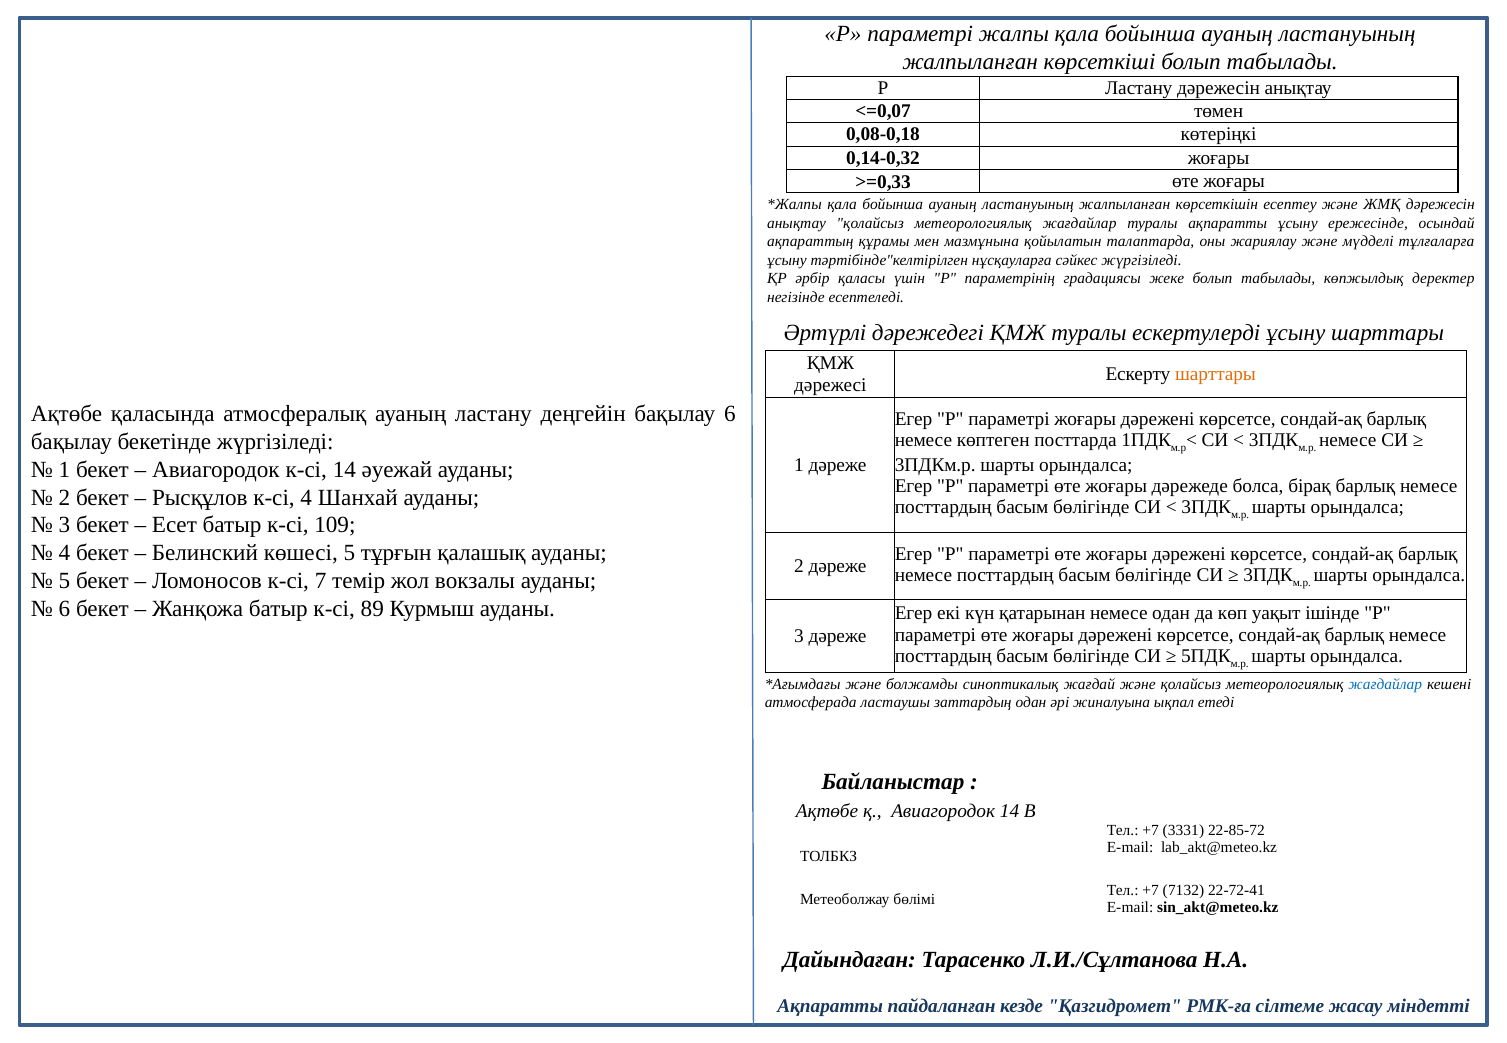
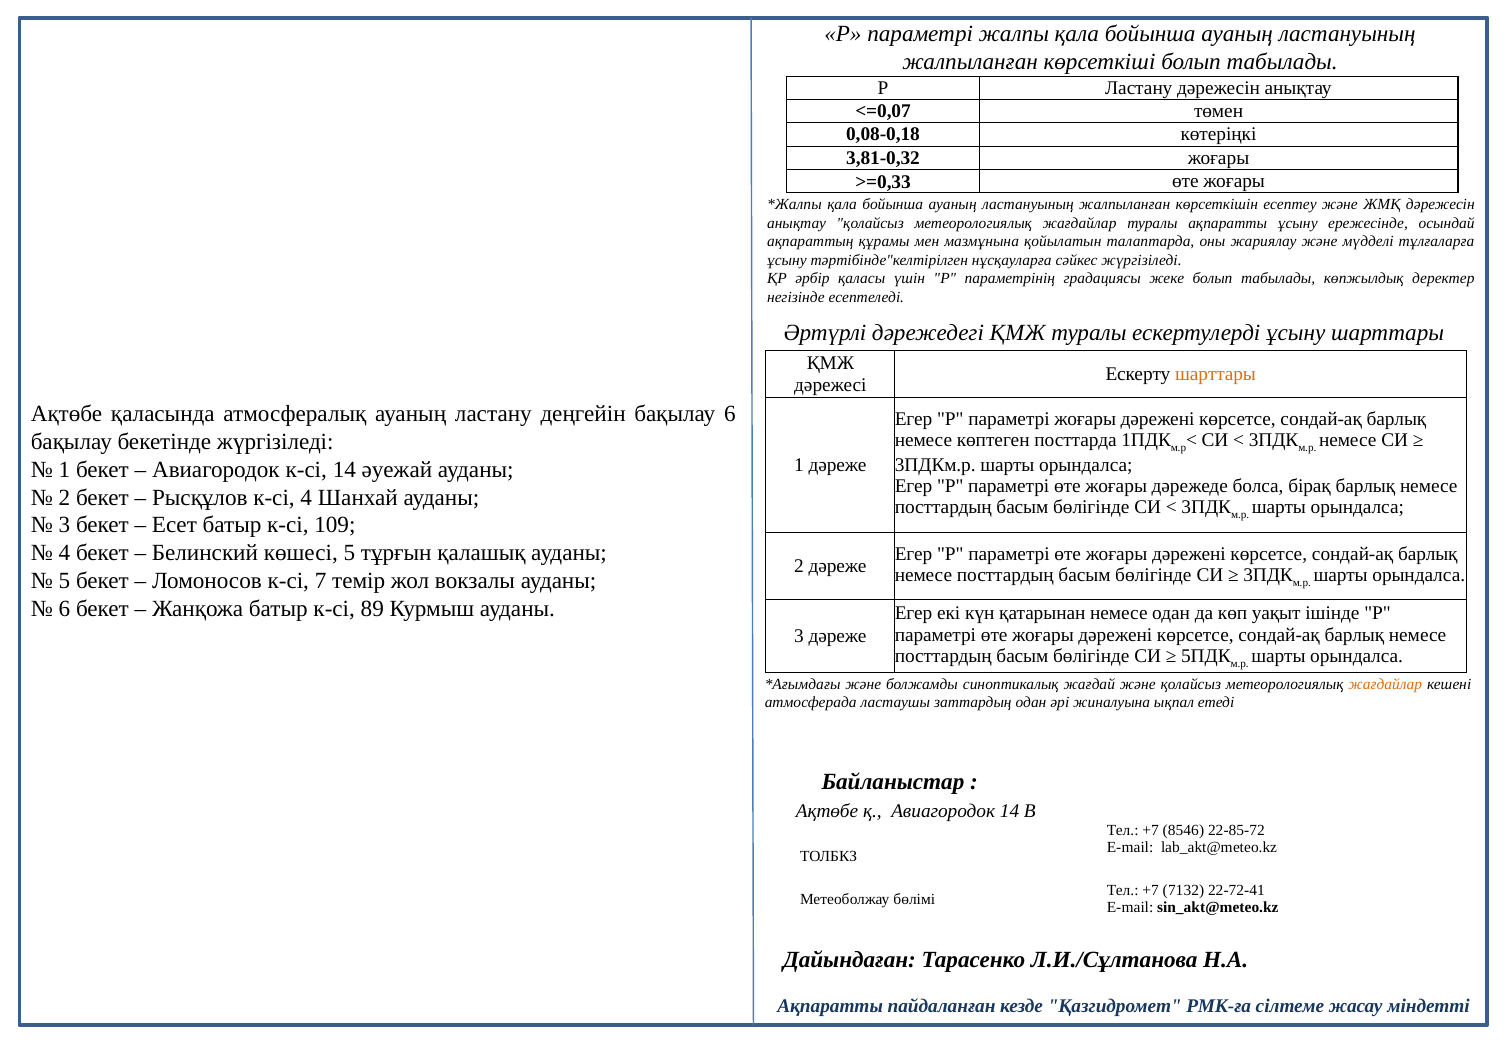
0,14-0,32: 0,14-0,32 -> 3,81-0,32 (883, 158)
жағдайлар colour: blue -> orange (1385, 684)
3331: 3331 -> 8546 (1183, 831)
